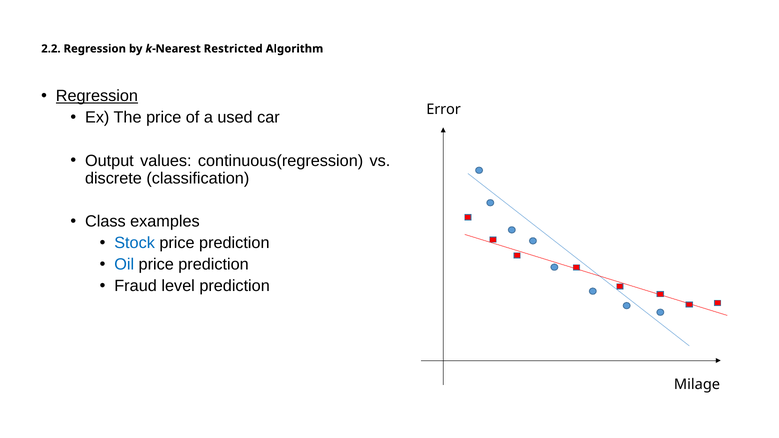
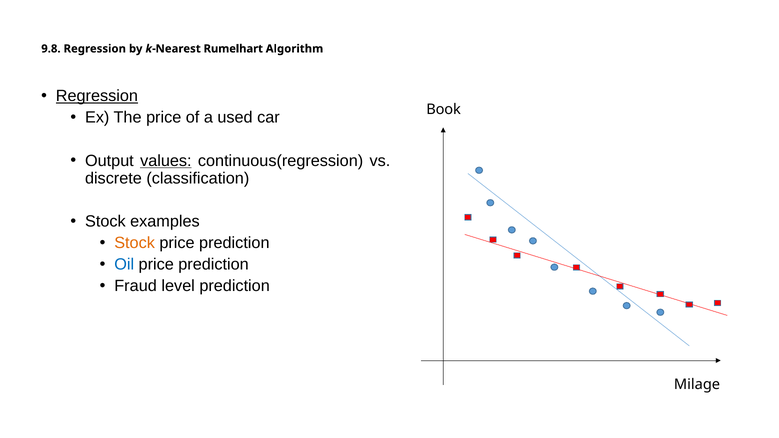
2.2: 2.2 -> 9.8 (51, 49)
Restricted: Restricted -> Rumelhart (233, 49)
Error: Error -> Book (444, 109)
values underline: none -> present (166, 161)
Class: Class -> Stock (105, 222)
Stock colour: blue -> orange (135, 243)
